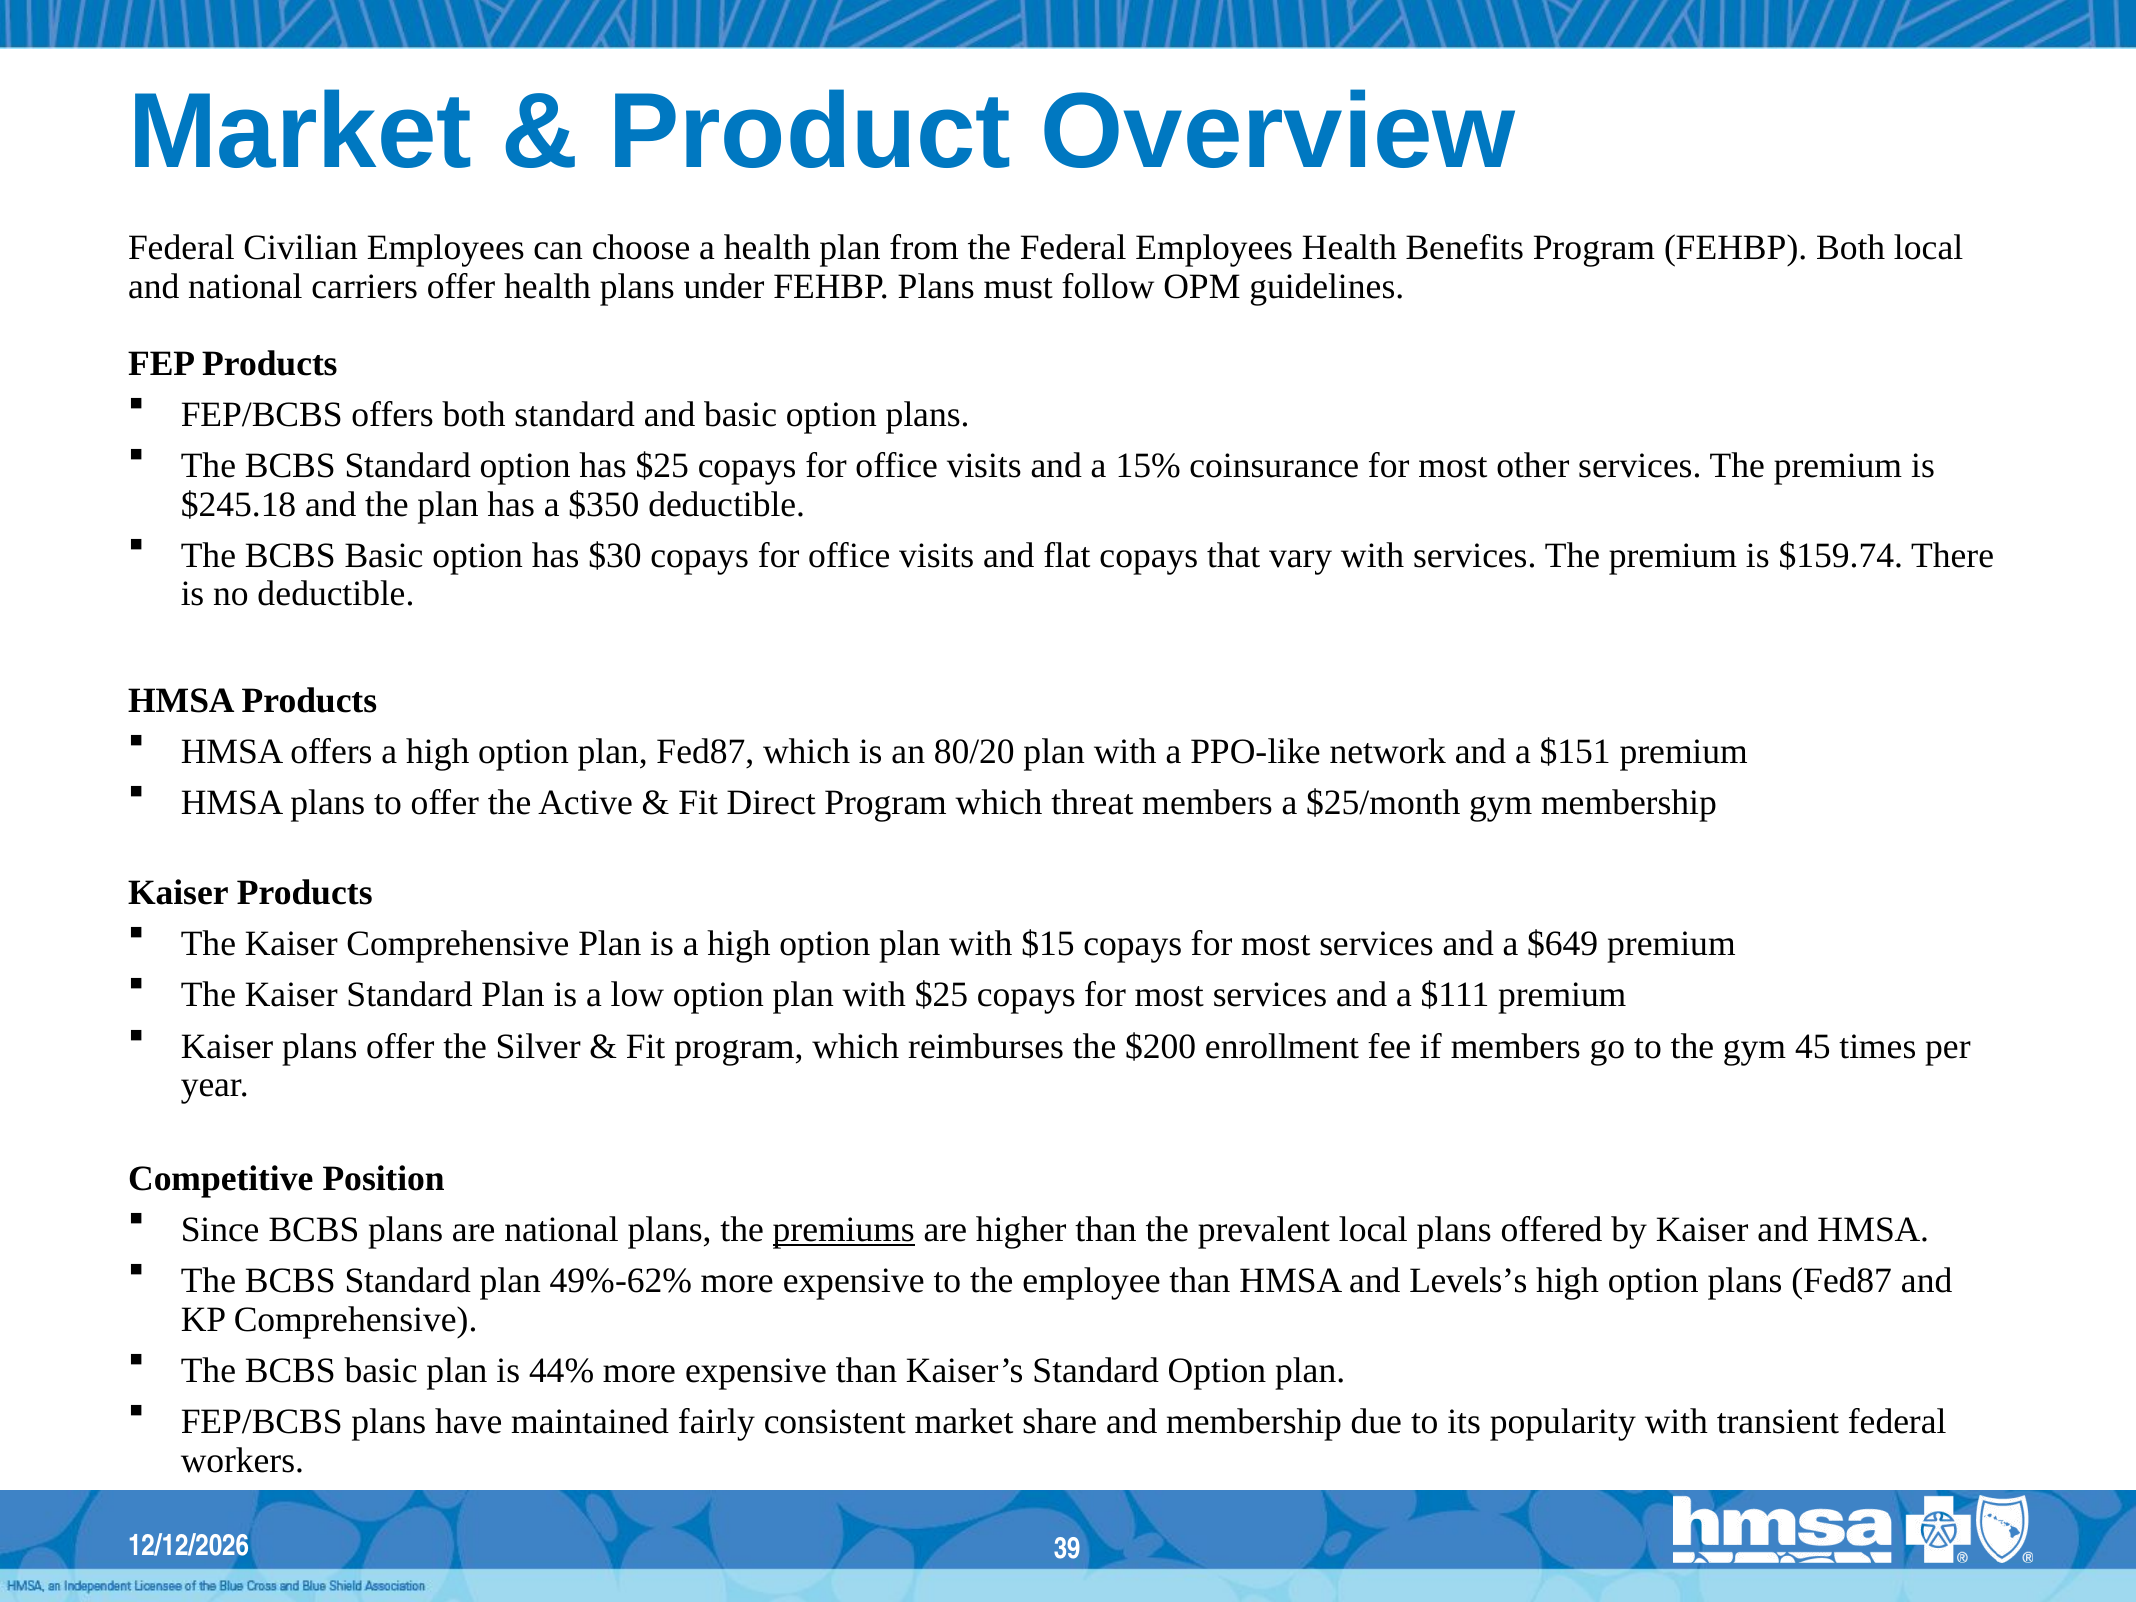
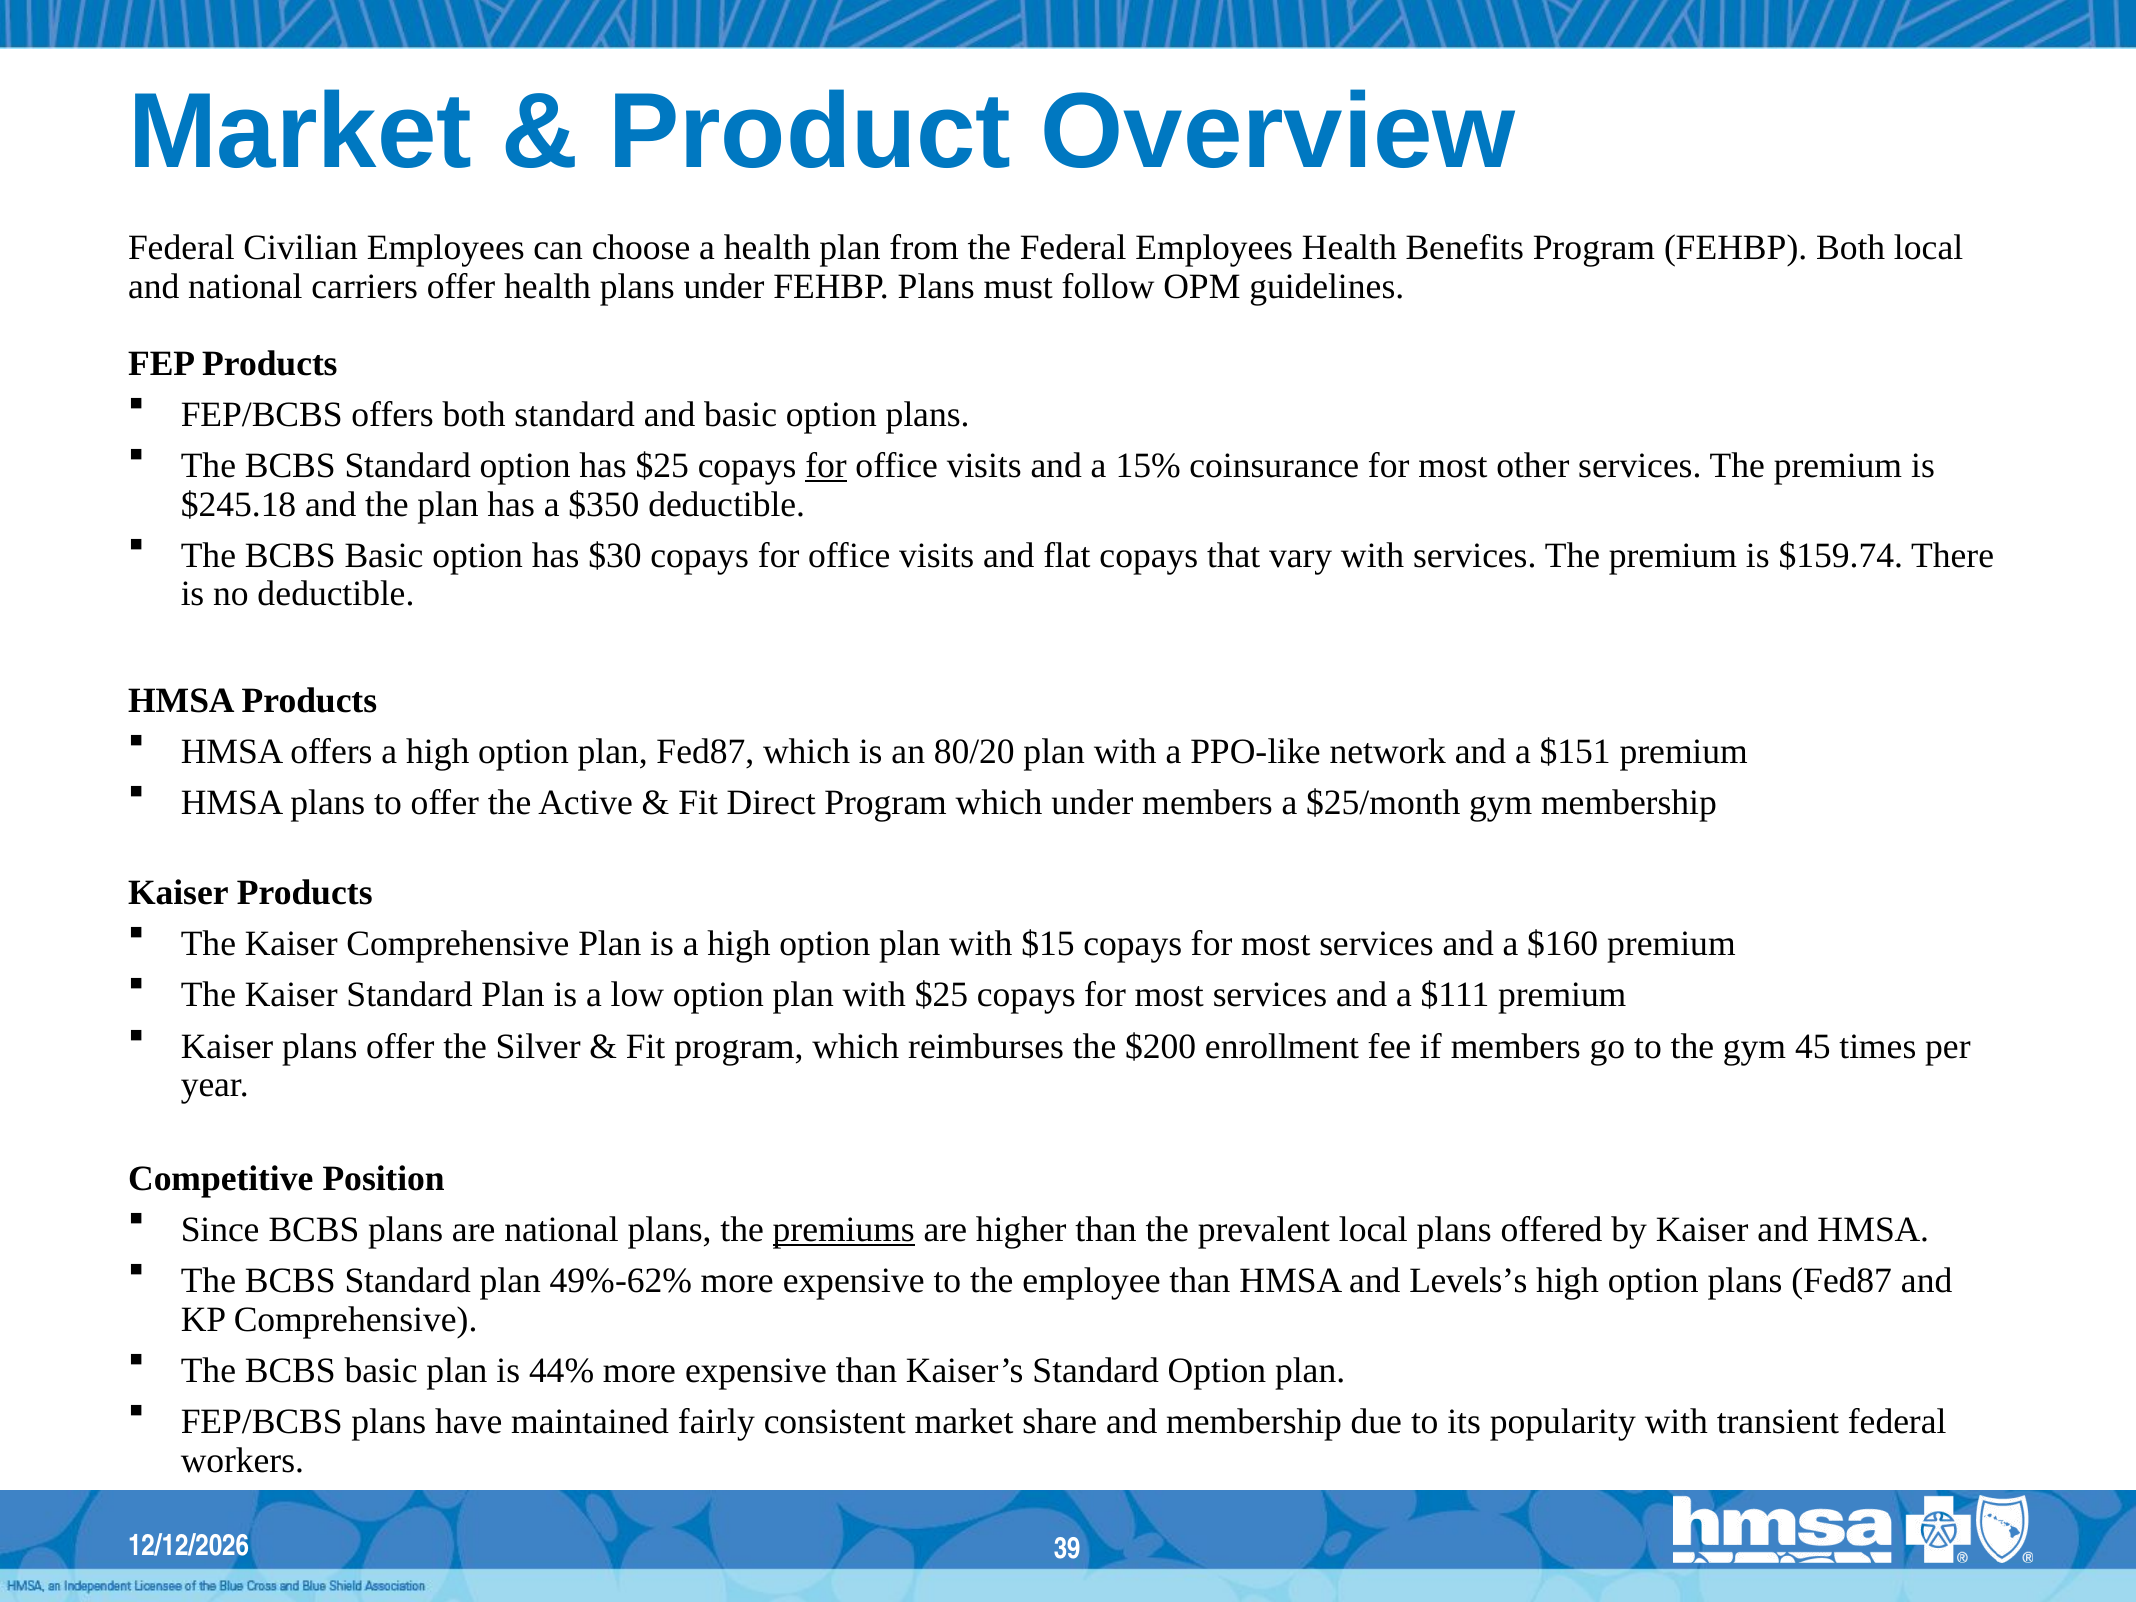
for underline: none -> present (826, 466)
which threat: threat -> under (1092, 803)
$649: $649 -> $160 (1563, 944)
